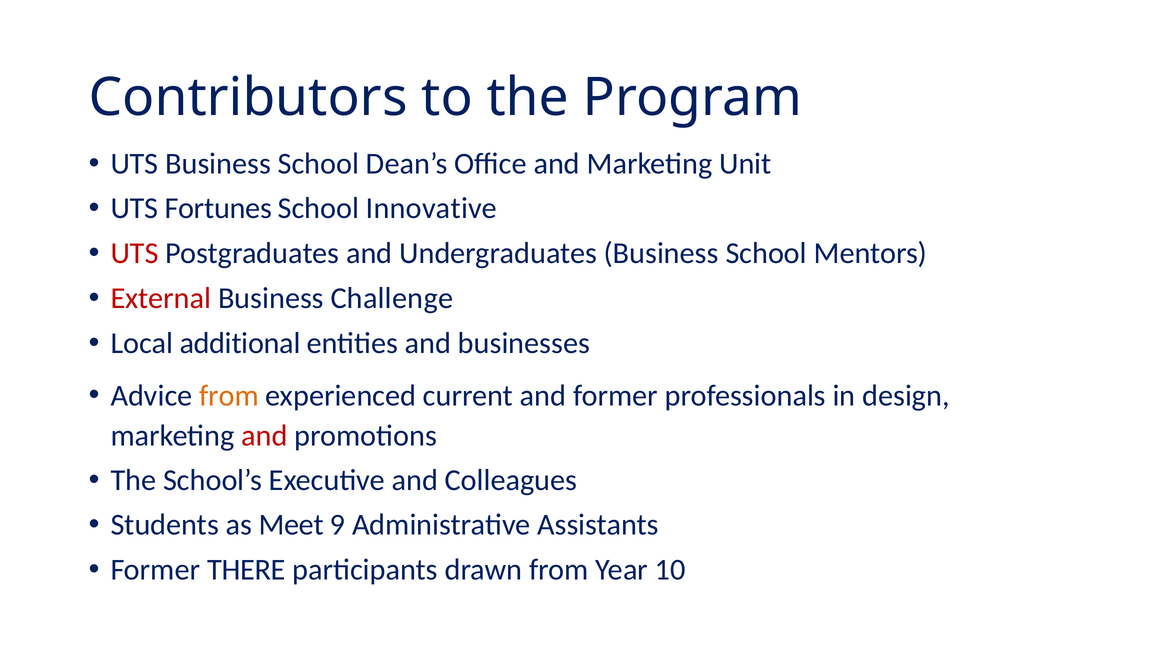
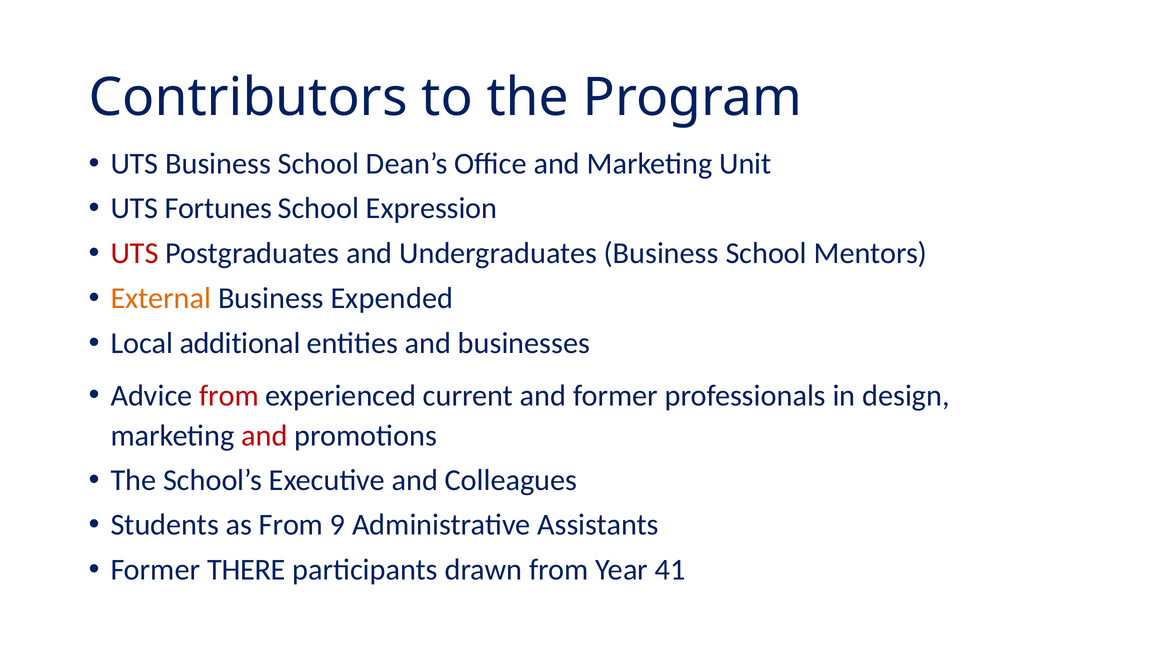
Innovative: Innovative -> Expression (432, 208)
External colour: red -> orange (161, 298)
Challenge: Challenge -> Expended (392, 298)
from colour: orange -> red (229, 396)
as Meet: Meet -> From (291, 525)
10: 10 -> 41 (670, 570)
